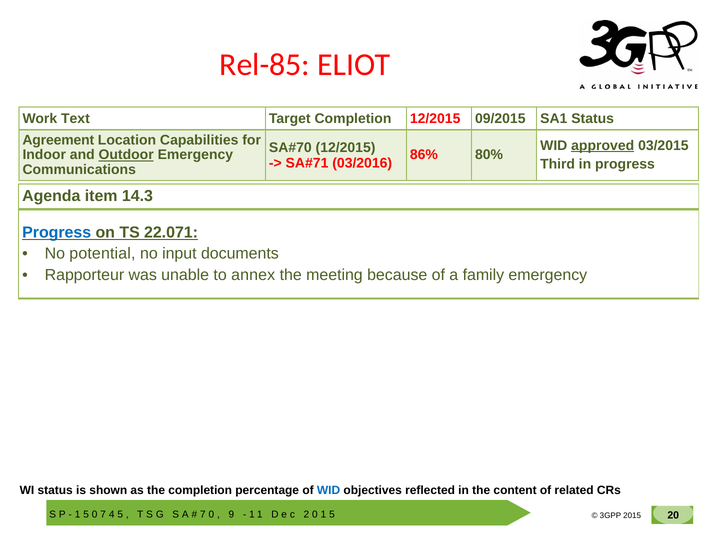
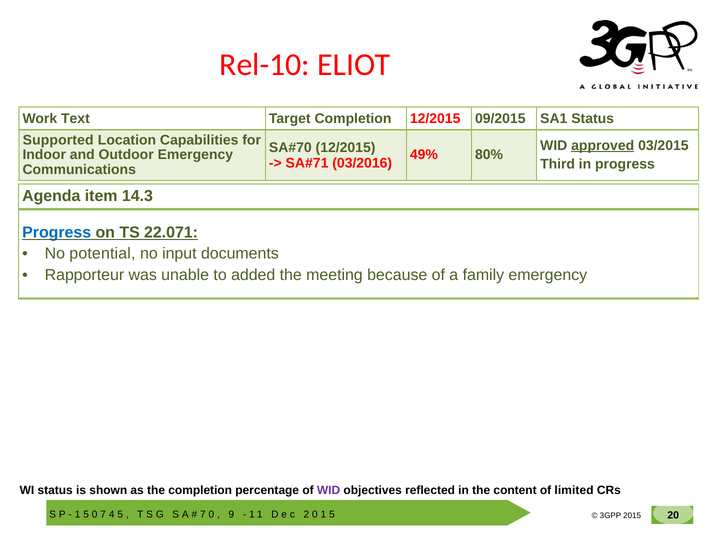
Rel-85: Rel-85 -> Rel-10 (265, 65)
Agreement: Agreement -> Supported (58, 140)
Outdoor underline: present -> none (126, 155)
86%: 86% -> 49% (424, 155)
annex: annex -> added (253, 275)
WID colour: blue -> purple (329, 491)
related: related -> limited (574, 491)
